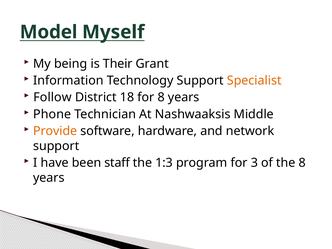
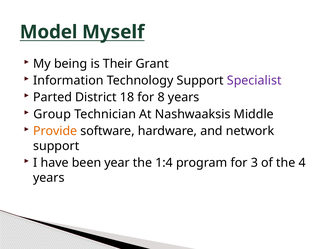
Specialist colour: orange -> purple (254, 81)
Follow: Follow -> Parted (53, 97)
Phone: Phone -> Group (52, 114)
staff: staff -> year (117, 163)
1:3: 1:3 -> 1:4 (164, 163)
the 8: 8 -> 4 (302, 163)
